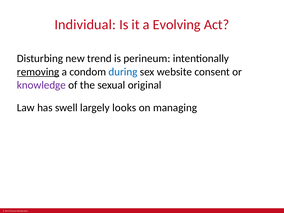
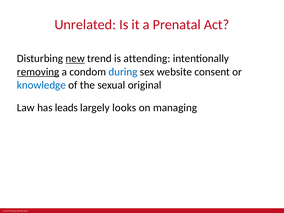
Individual: Individual -> Unrelated (85, 25)
Evolving: Evolving -> Prenatal (177, 25)
new underline: none -> present (75, 58)
perineum: perineum -> attending (147, 58)
knowledge colour: purple -> blue (41, 85)
swell: swell -> leads (66, 108)
